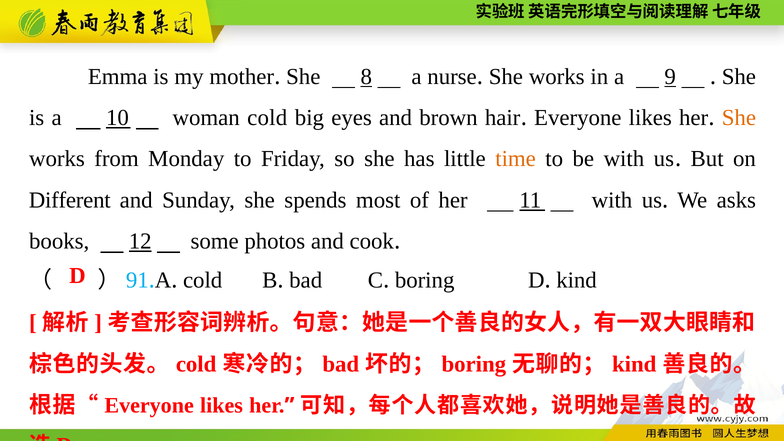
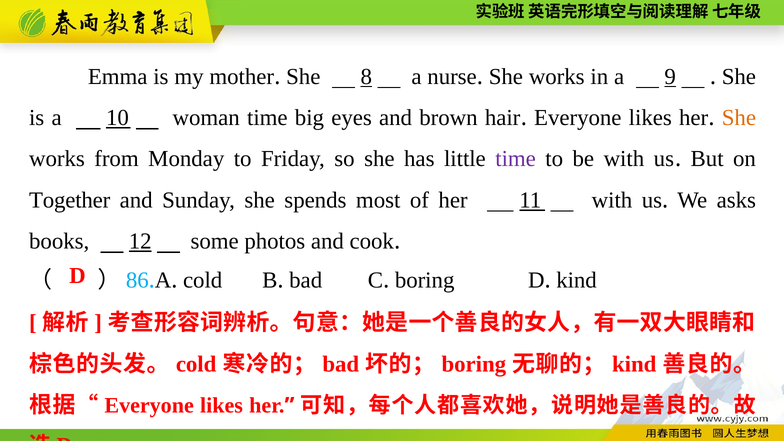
woman cold: cold -> time (267, 118)
time colour: orange -> purple (516, 159)
Different: Different -> Together (70, 200)
91: 91 -> 86 (137, 280)
